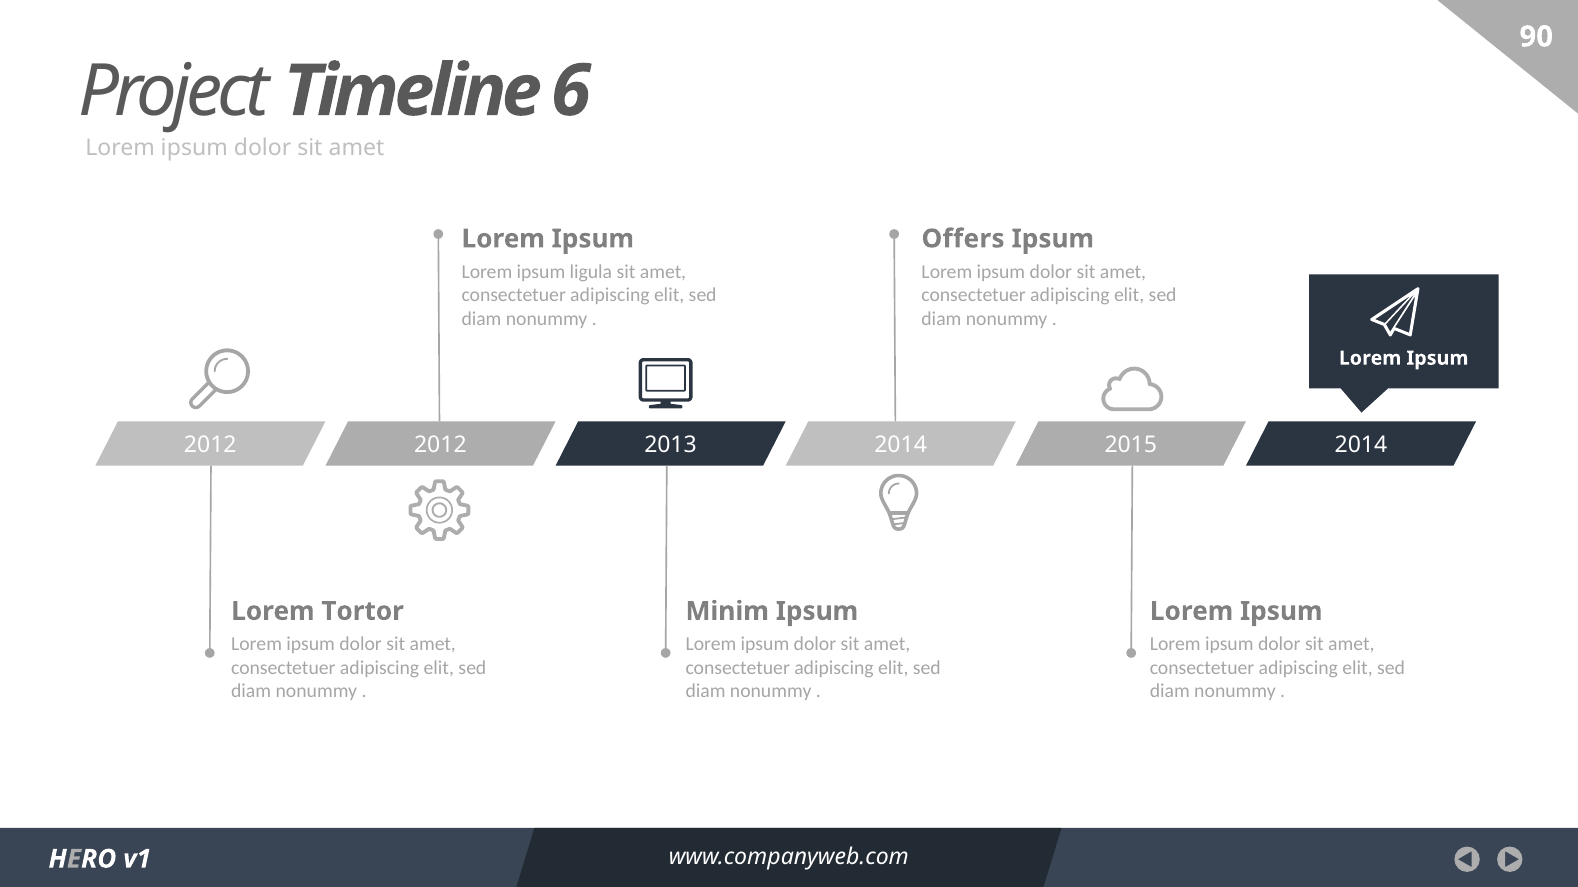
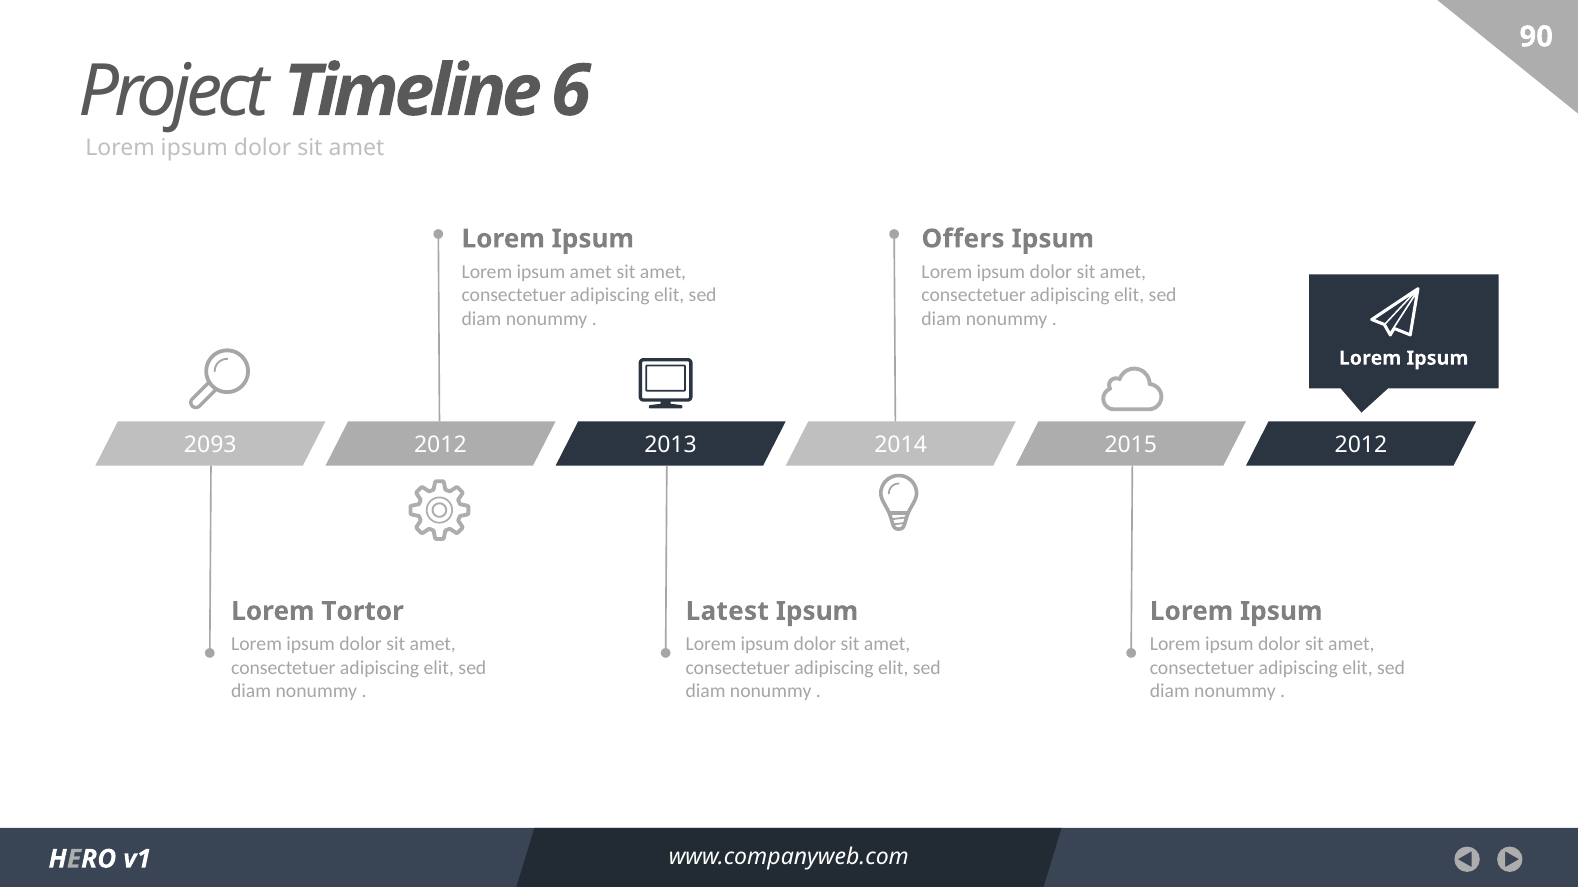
ipsum ligula: ligula -> amet (591, 272)
2012: 2012 -> 2093 (210, 445)
2015 2014: 2014 -> 2012 (1361, 445)
Minim: Minim -> Latest (727, 612)
